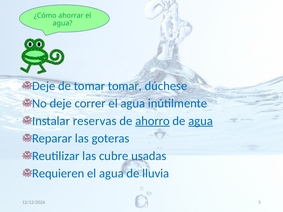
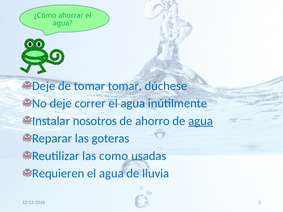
reservas: reservas -> nosotros (95, 121)
ahorro underline: present -> none (153, 121)
cubre: cubre -> como (114, 156)
